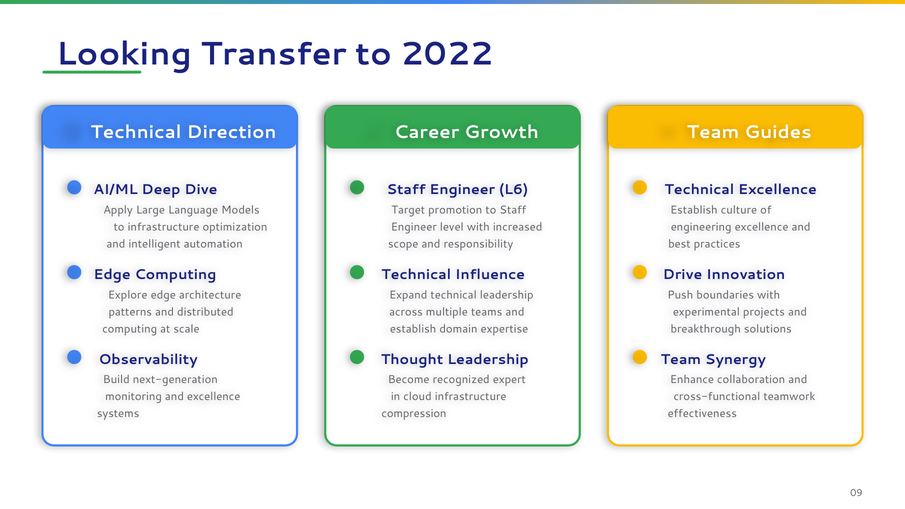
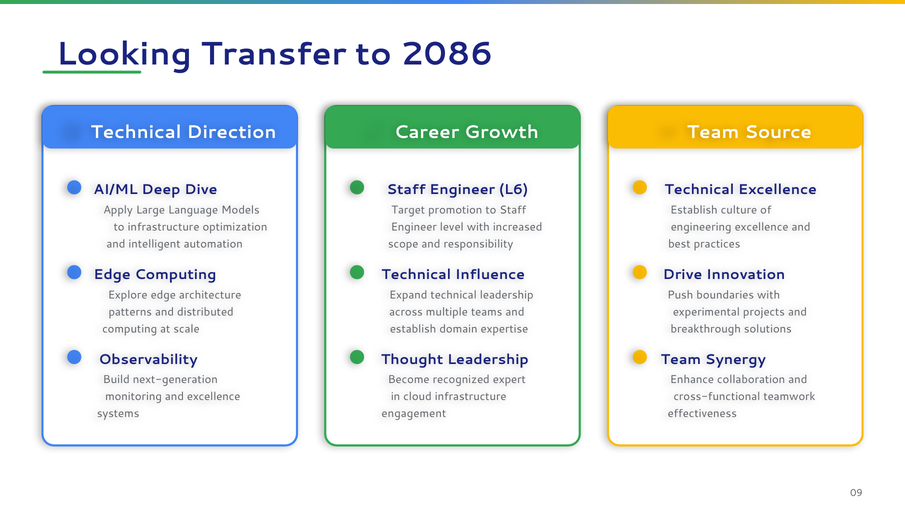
2022: 2022 -> 2086 (447, 54)
Guides: Guides -> Source (778, 132)
compression: compression -> engagement (414, 414)
